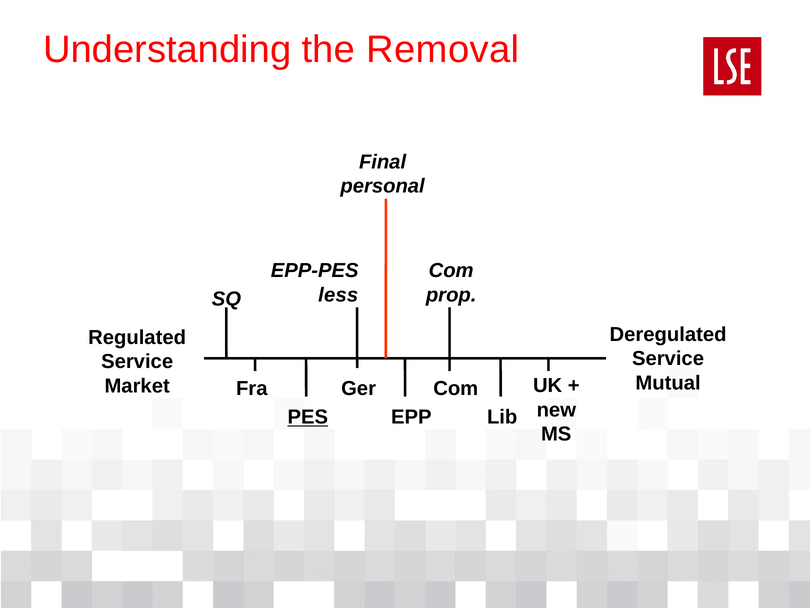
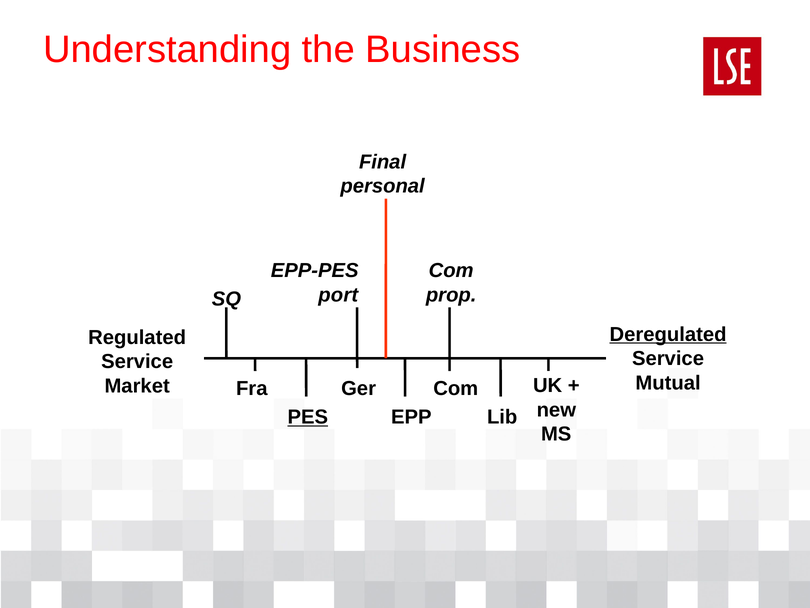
Removal: Removal -> Business (443, 50)
less: less -> port (338, 295)
Deregulated underline: none -> present (668, 334)
